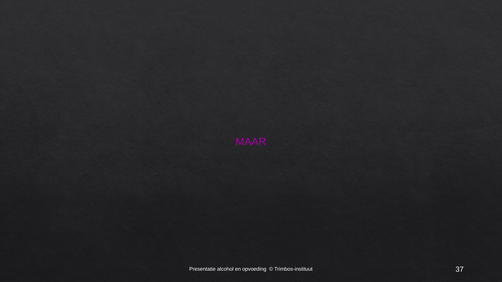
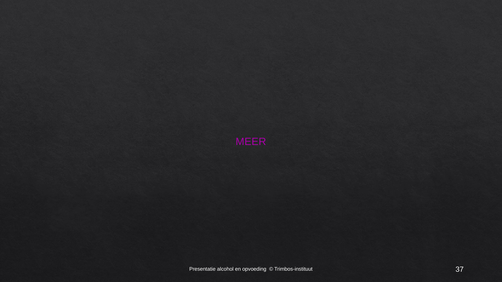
MAAR: MAAR -> MEER (251, 142)
